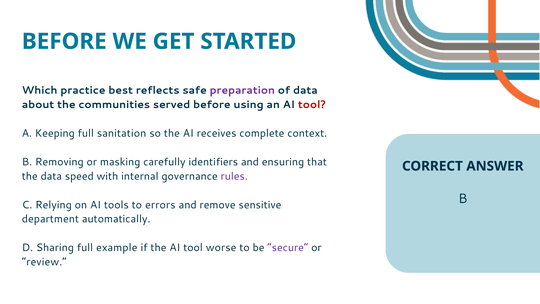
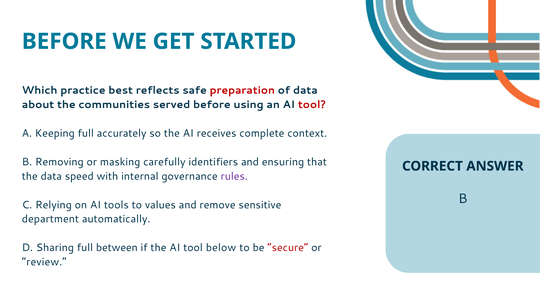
preparation colour: purple -> red (242, 90)
sanitation: sanitation -> accurately (122, 133)
errors: errors -> values (160, 205)
example: example -> between (117, 248)
worse: worse -> below (221, 248)
secure colour: purple -> red (288, 248)
